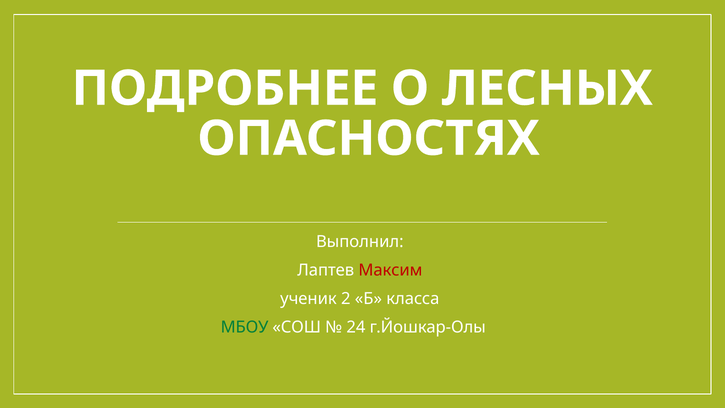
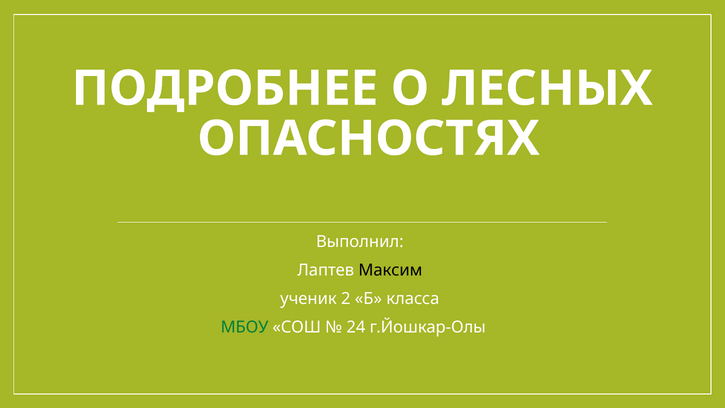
Максим colour: red -> black (390, 270)
